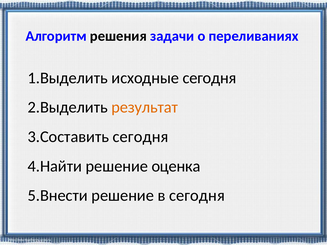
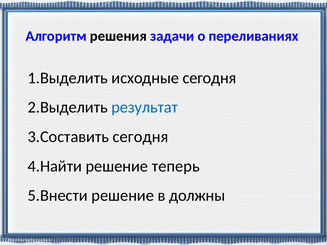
результат colour: orange -> blue (145, 107)
оценка: оценка -> теперь (176, 166)
в сегодня: сегодня -> должны (197, 196)
